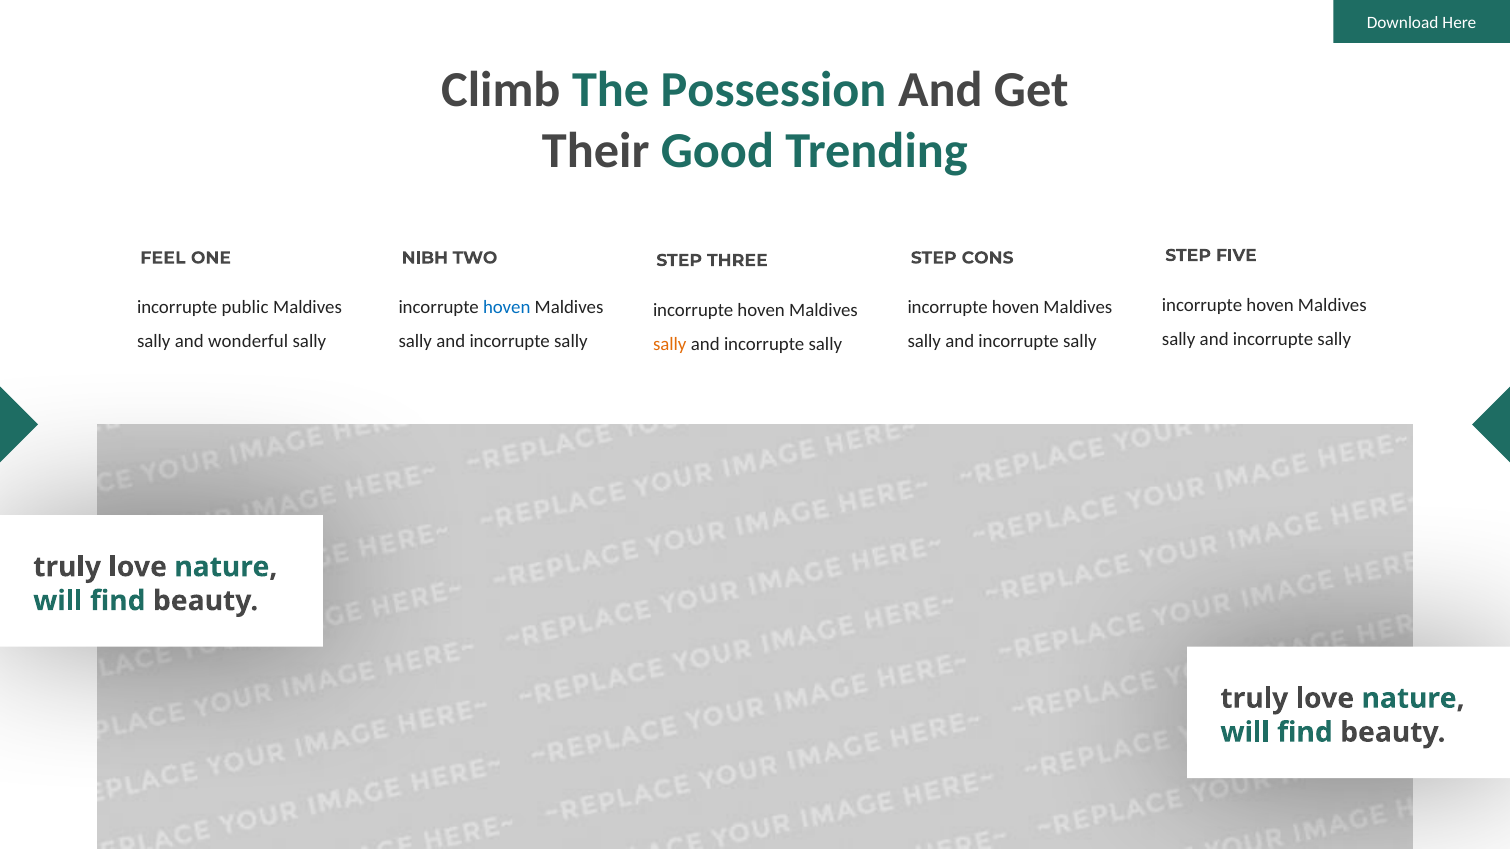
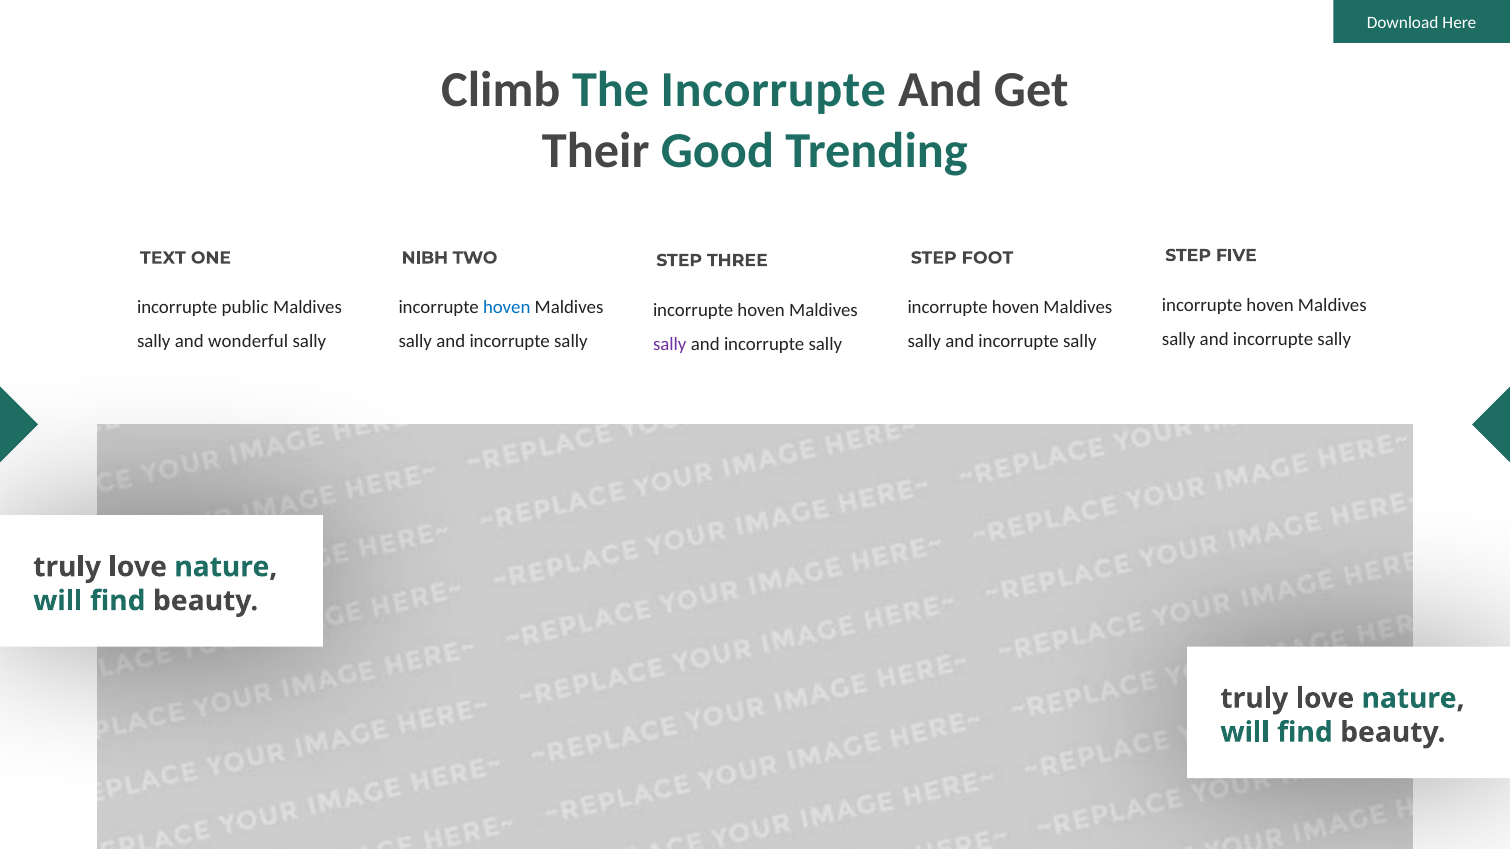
The Possession: Possession -> Incorrupte (773, 90)
FEEL: FEEL -> TEXT (163, 258)
CONS: CONS -> FOOT (987, 258)
sally colour: orange -> purple (670, 344)
